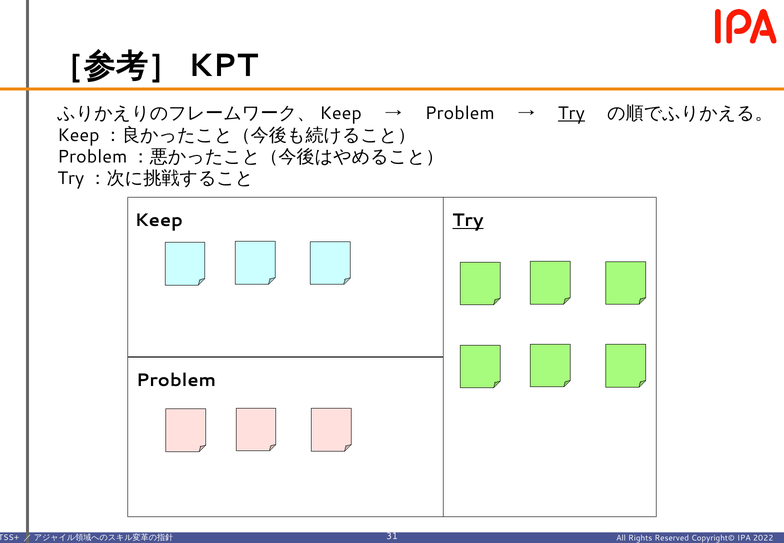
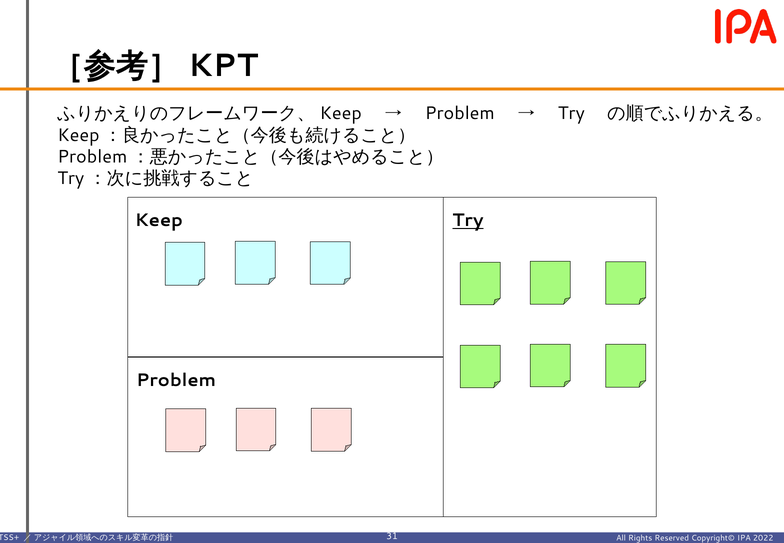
Try underline: present -> none (571, 113)
